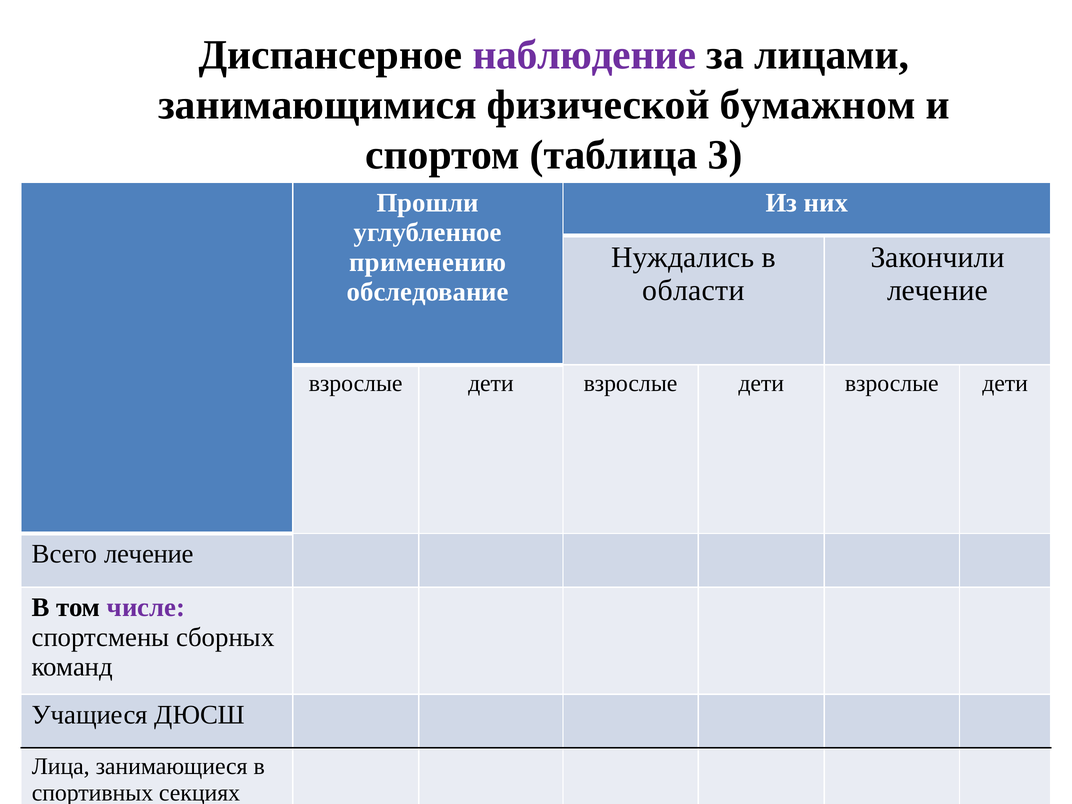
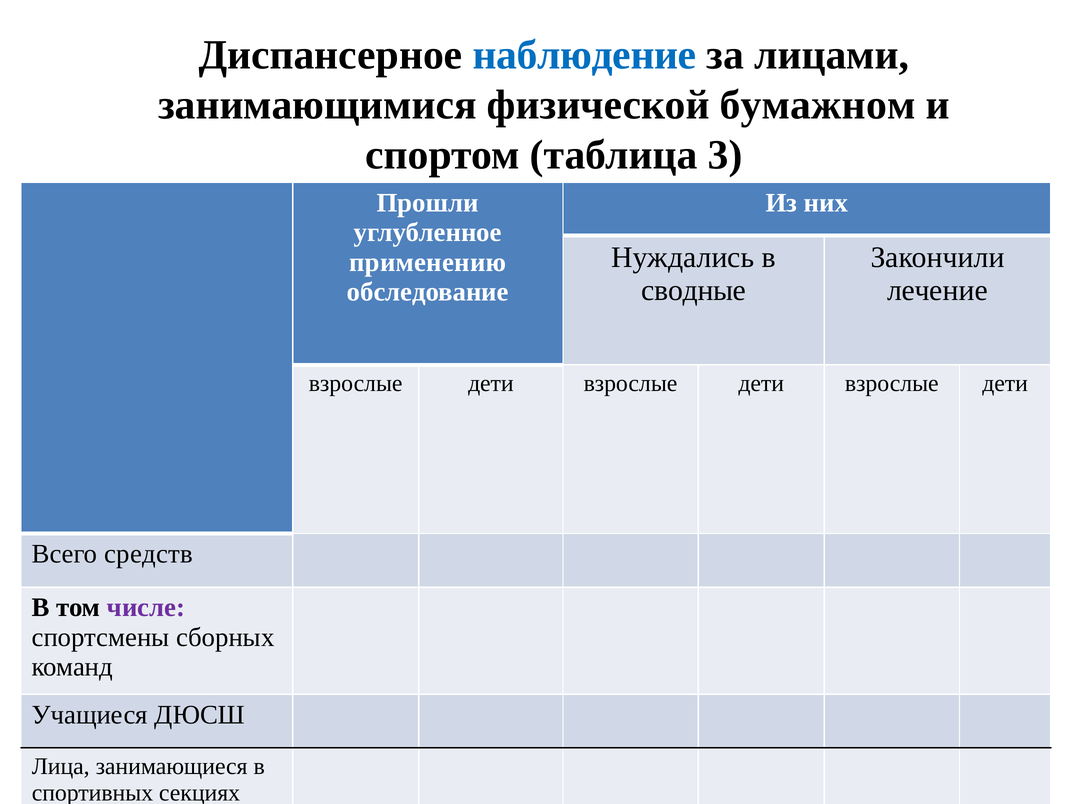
наблюдение colour: purple -> blue (585, 55)
области: области -> сводные (694, 291)
Всего лечение: лечение -> средств (149, 554)
